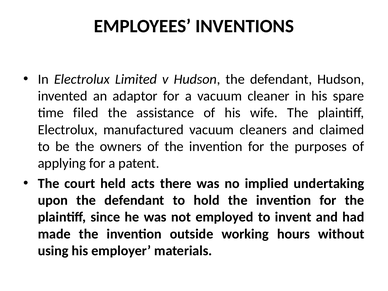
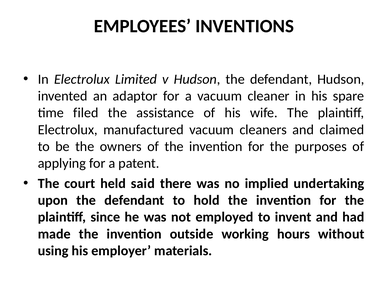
acts: acts -> said (143, 183)
